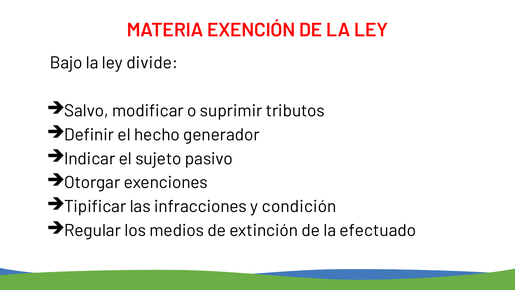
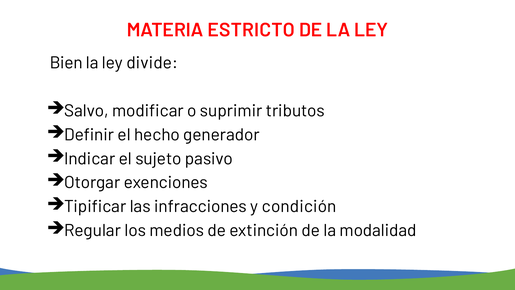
EXENCIÓN: EXENCIÓN -> ESTRICTO (251, 30)
Bajo: Bajo -> Bien (66, 63)
efectuado: efectuado -> modalidad (378, 230)
